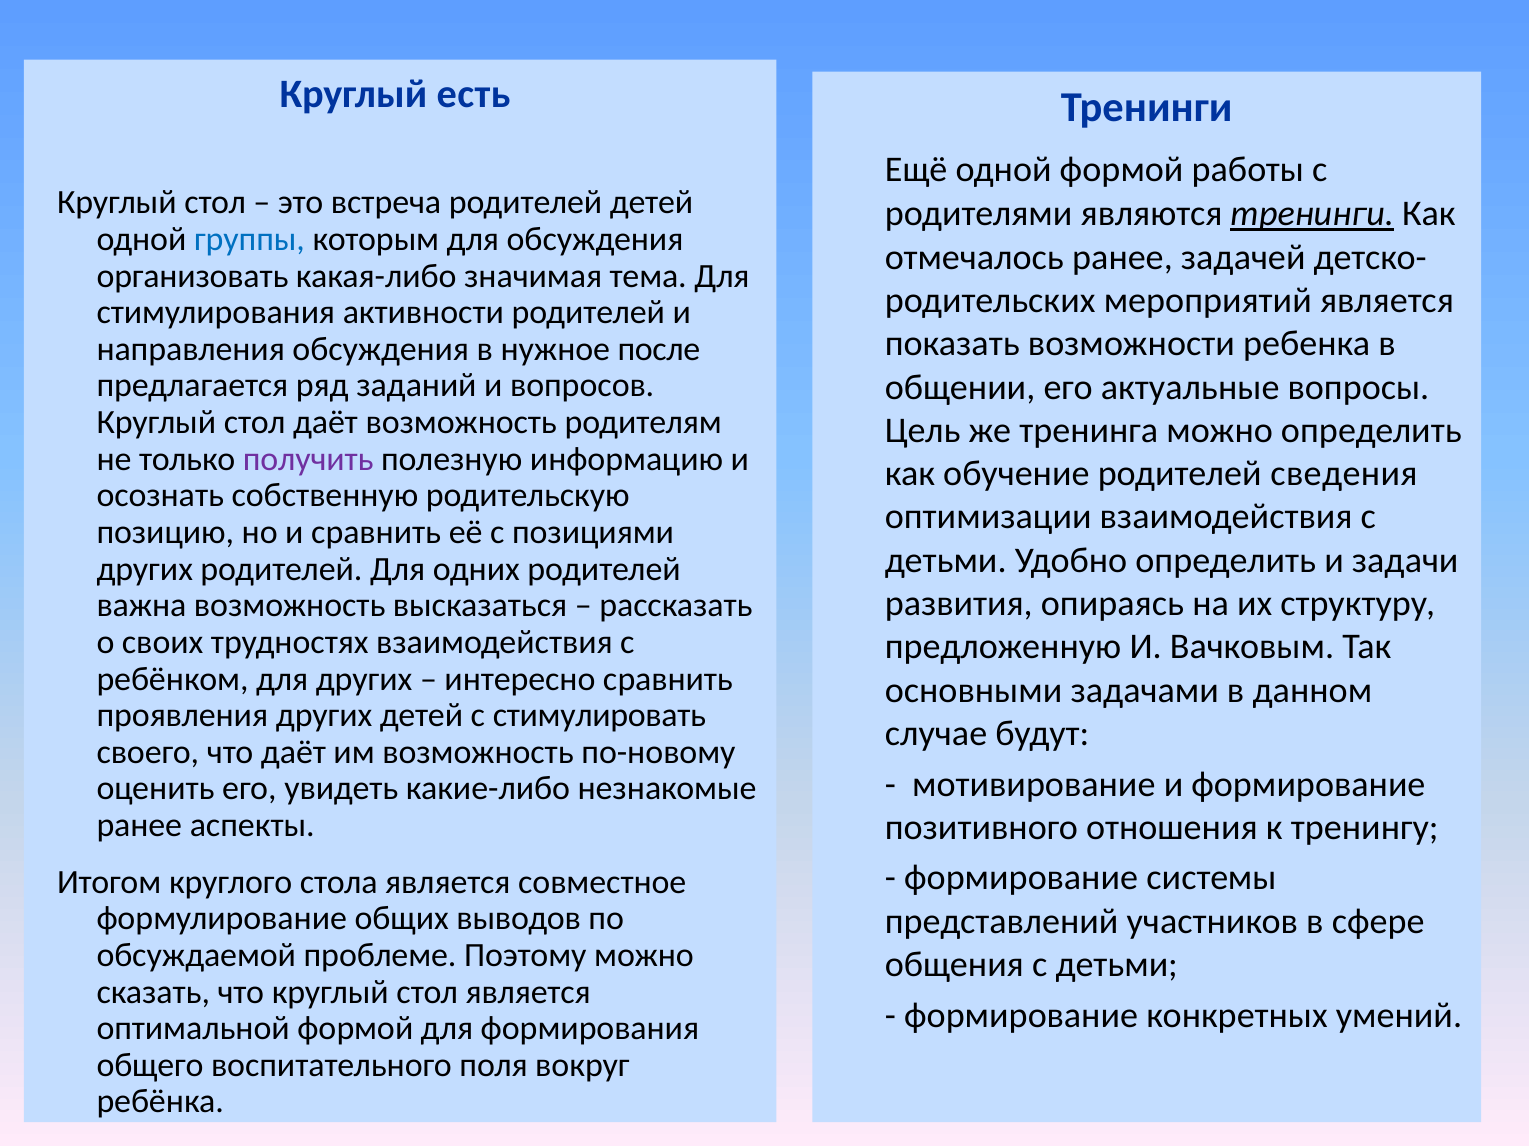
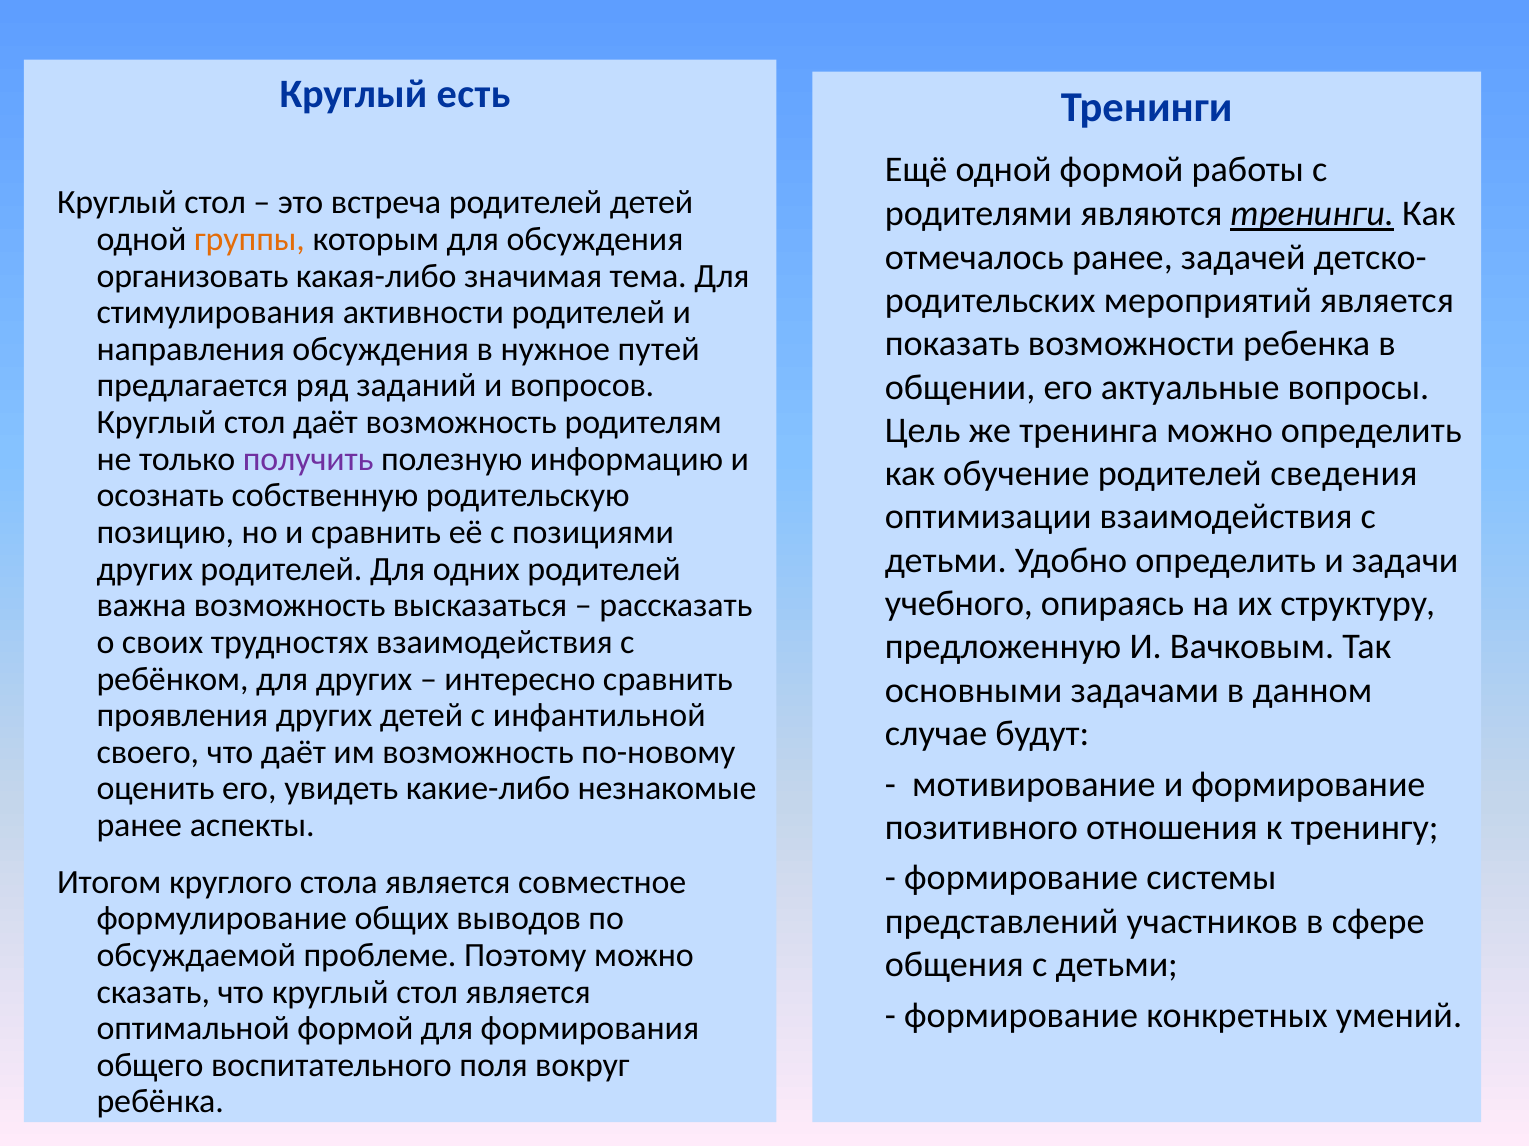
группы colour: blue -> orange (249, 239)
после: после -> путей (659, 349)
развития: развития -> учебного (959, 604)
стимулировать: стимулировать -> инфантильной (599, 716)
